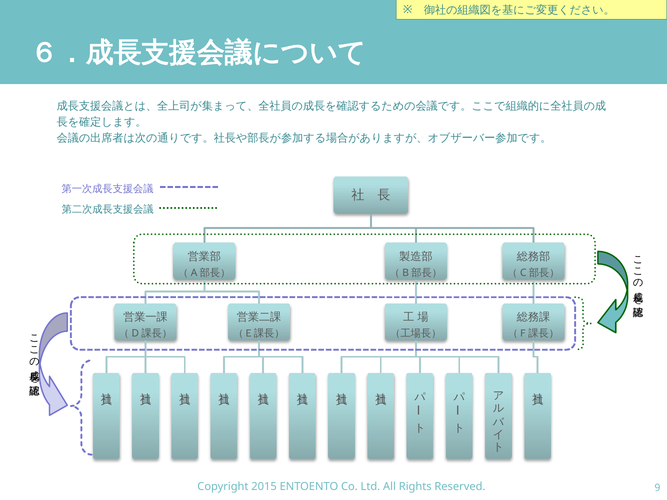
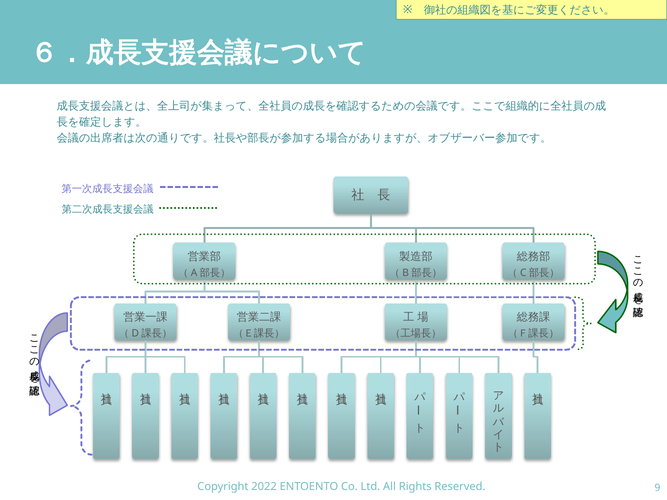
2015: 2015 -> 2022 (264, 487)
